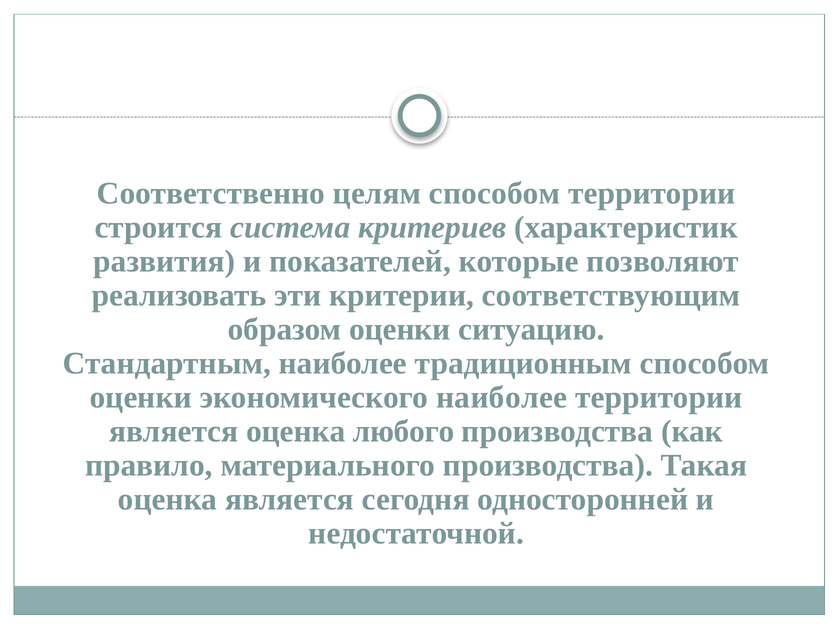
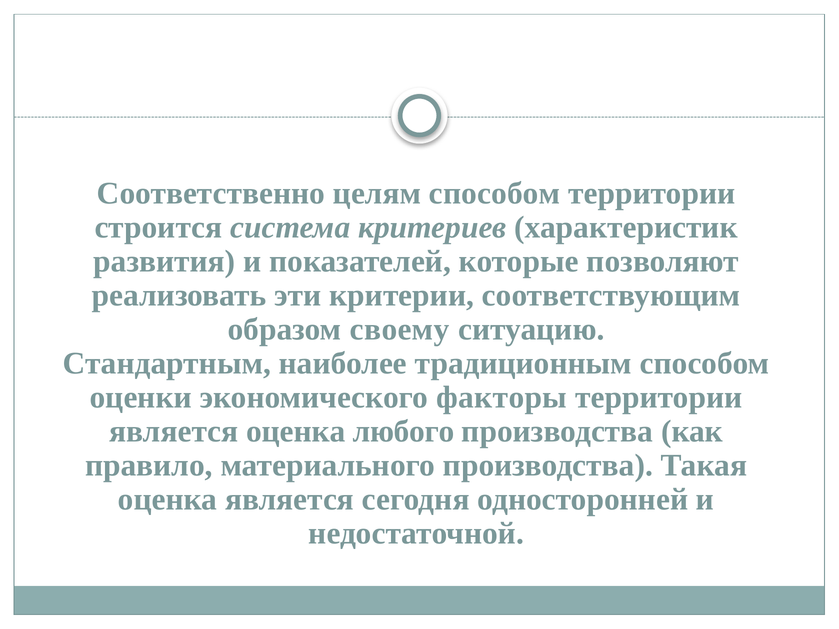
образом оценки: оценки -> своему (400, 329)
экономического наиболее: наиболее -> факторы (502, 397)
